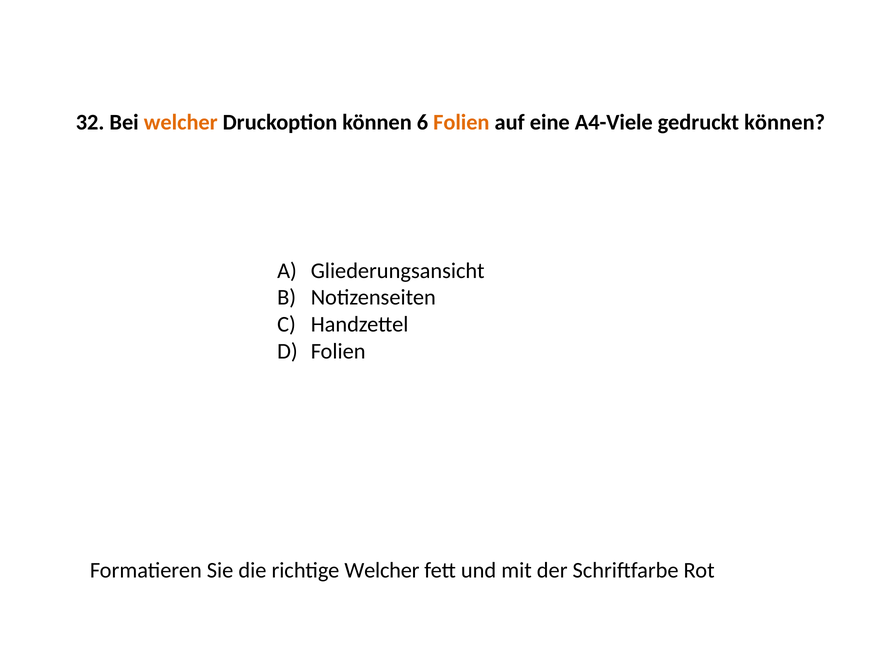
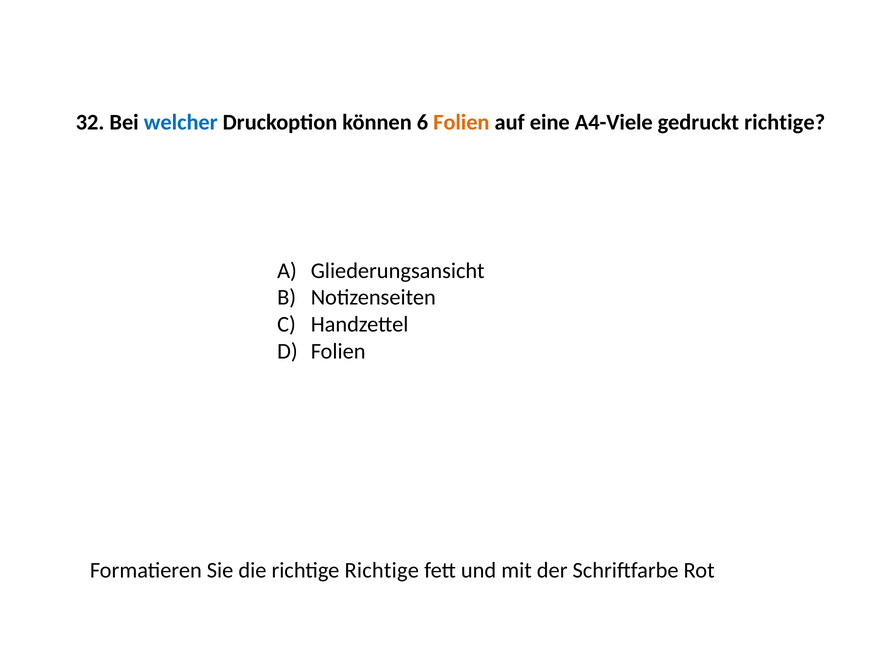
welcher colour: orange -> blue (181, 123)
gedruckt können: können -> richtige (785, 123)
richtige Welcher: Welcher -> Richtige (382, 570)
